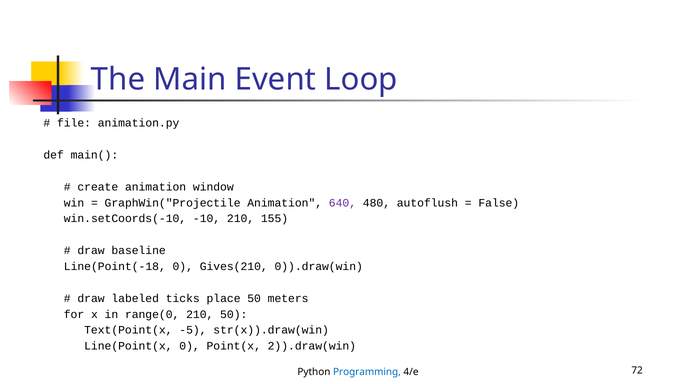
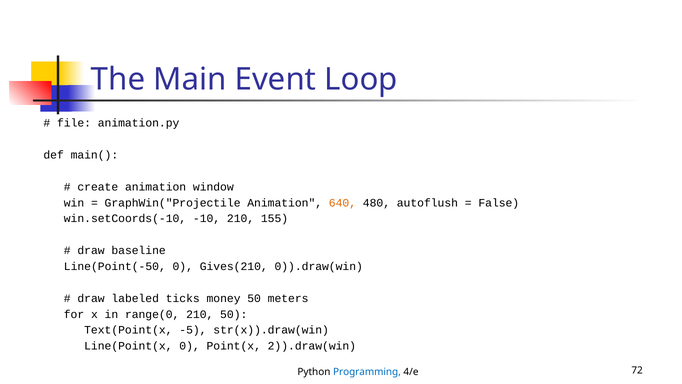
640 colour: purple -> orange (342, 203)
Line(Point(-18: Line(Point(-18 -> Line(Point(-50 (115, 266)
place: place -> money (224, 298)
